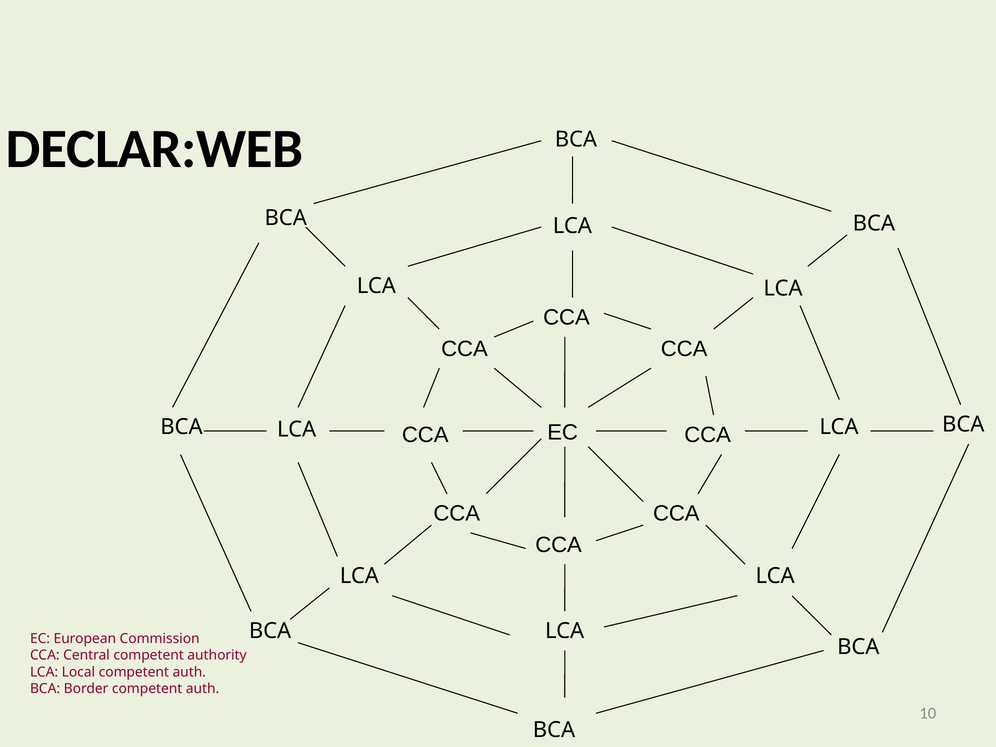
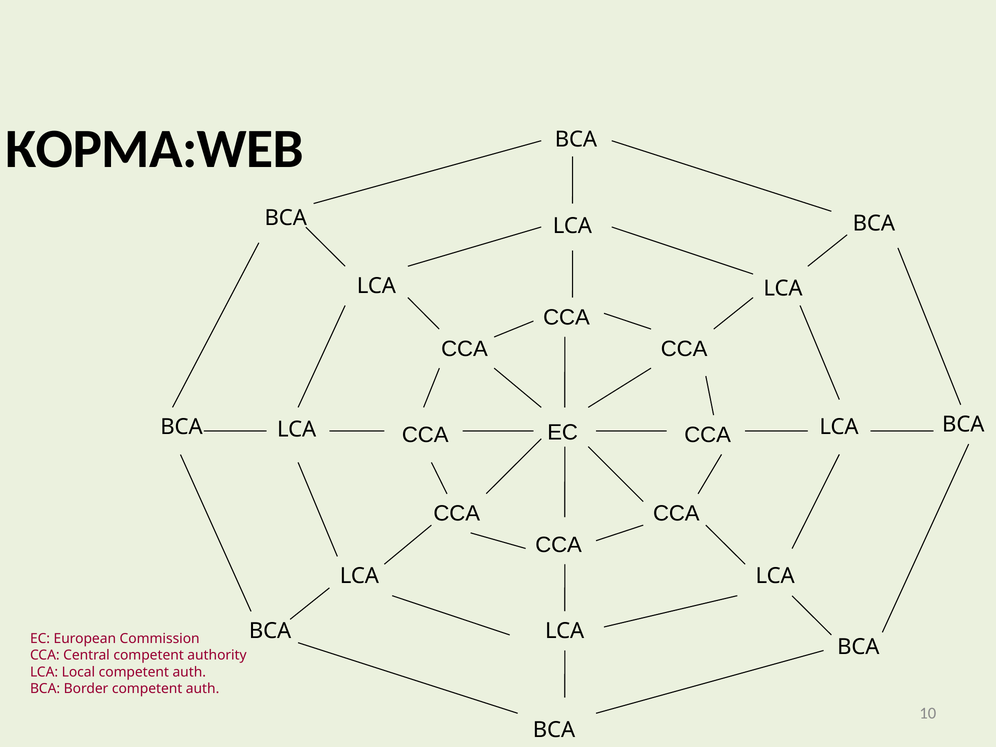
DECLAR:WEB: DECLAR:WEB -> КОРМА:WEB (154, 149)
